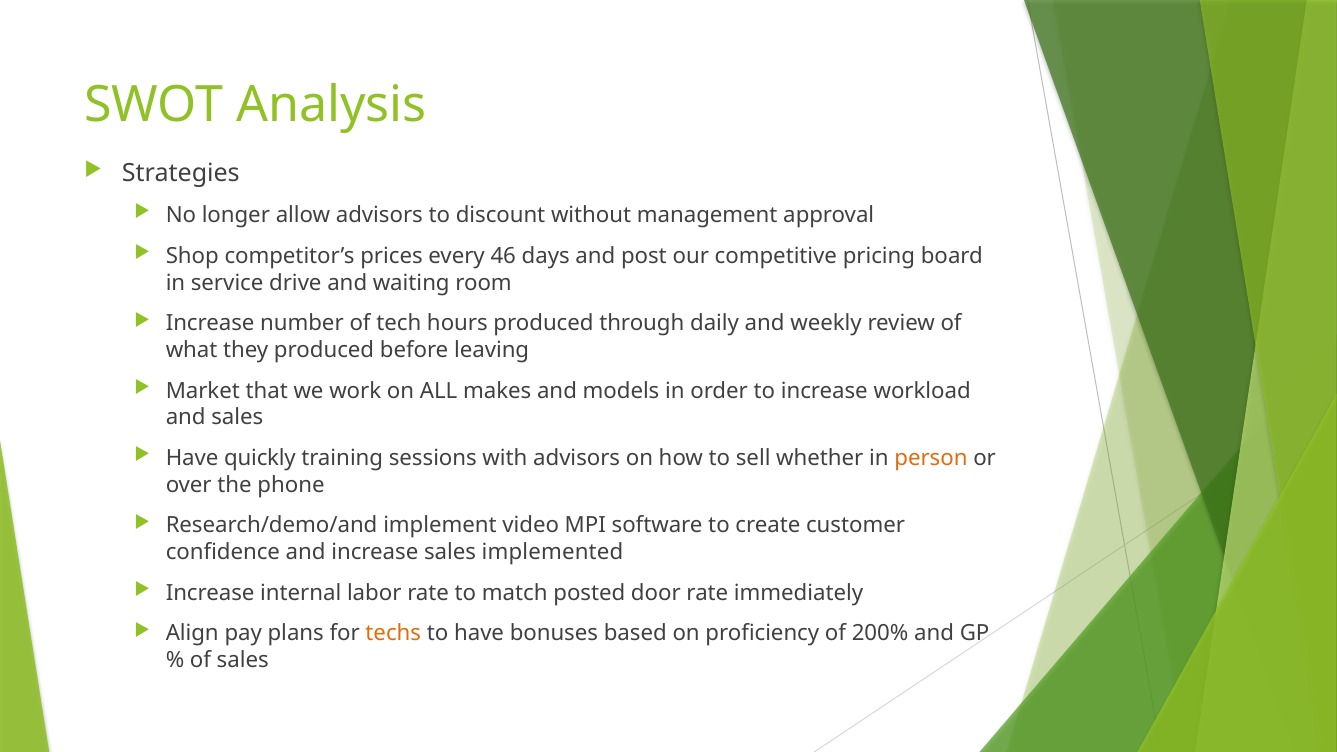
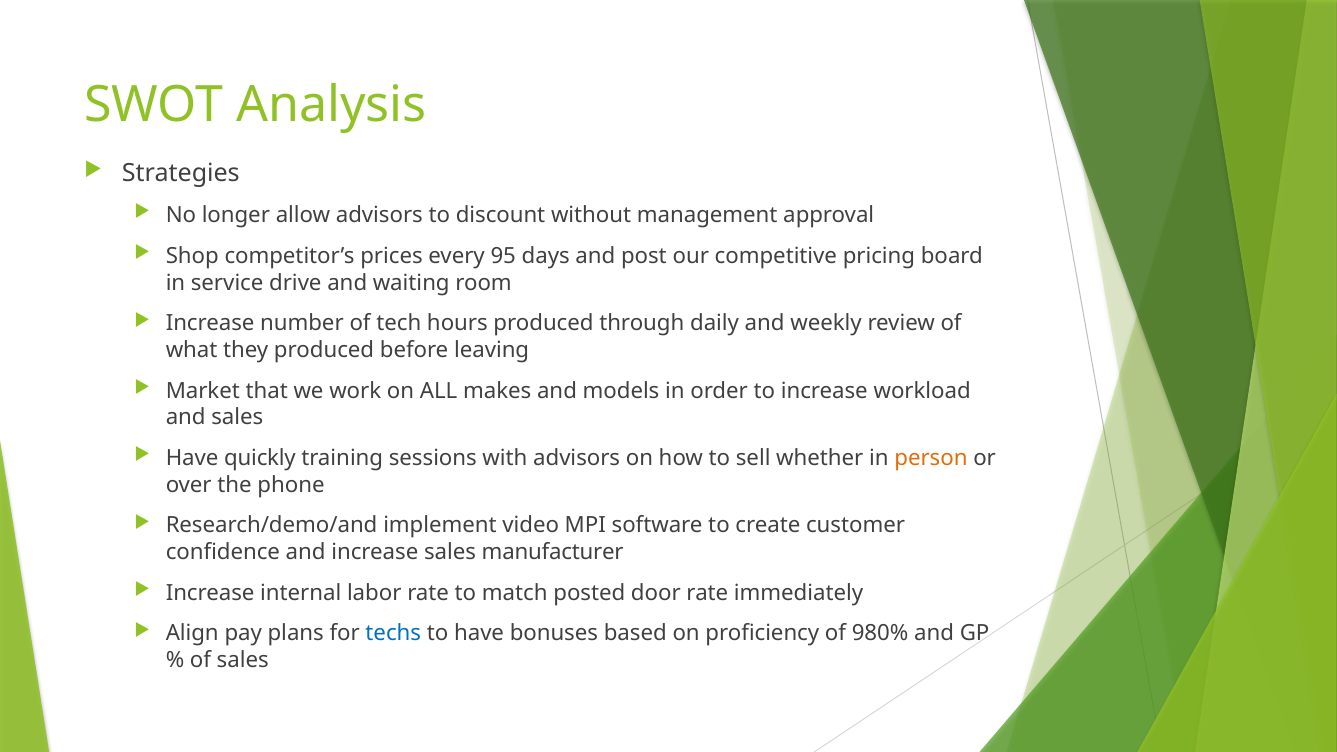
46: 46 -> 95 (503, 256)
implemented: implemented -> manufacturer (553, 552)
techs colour: orange -> blue (393, 634)
200%: 200% -> 980% (880, 634)
